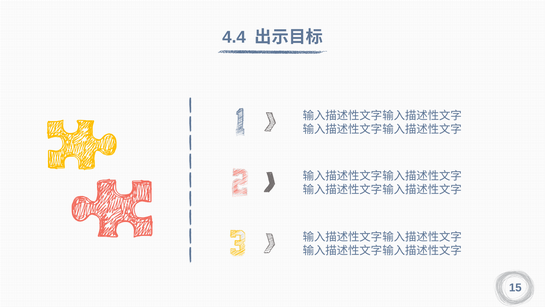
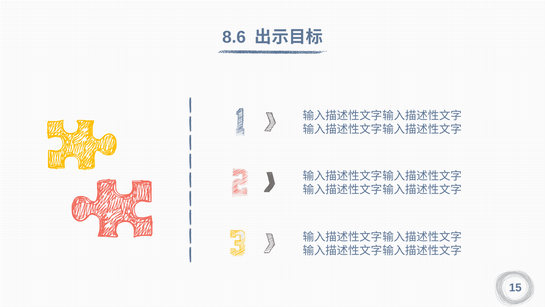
4.4: 4.4 -> 8.6 (234, 37)
